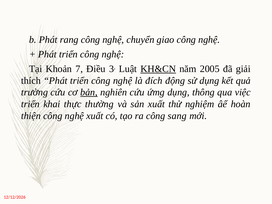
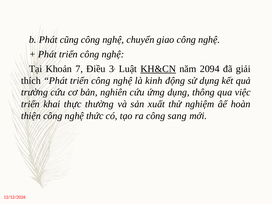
rang: rang -> cũng (69, 40)
2005: 2005 -> 2094 (210, 69)
đích: đích -> kinh (154, 81)
bản underline: present -> none (89, 92)
nghệ xuất: xuất -> thức (95, 116)
